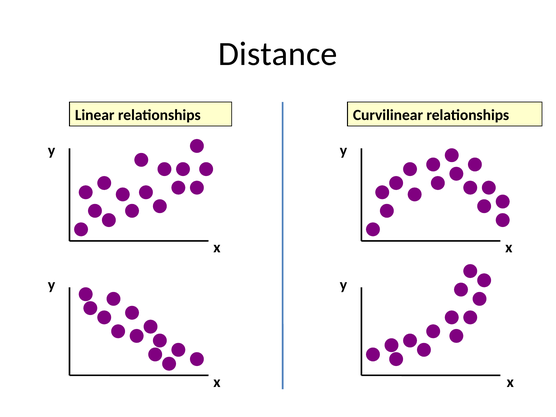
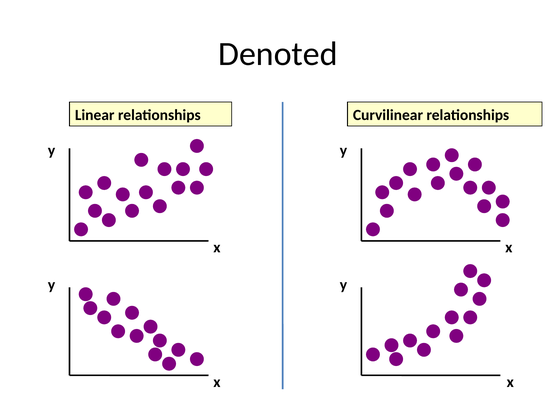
Distance: Distance -> Denoted (278, 54)
